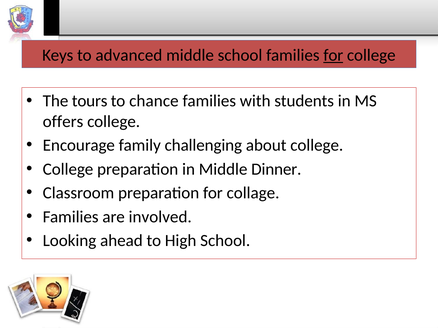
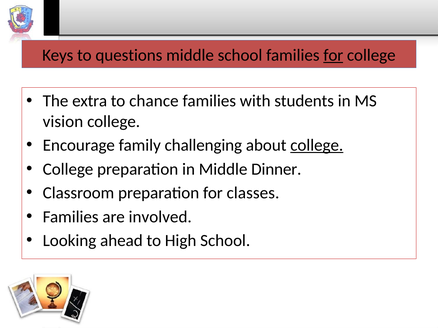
advanced: advanced -> questions (129, 55)
tours: tours -> extra (90, 101)
offers: offers -> vision (63, 122)
college underline: none -> present (317, 146)
collage: collage -> classes (253, 193)
